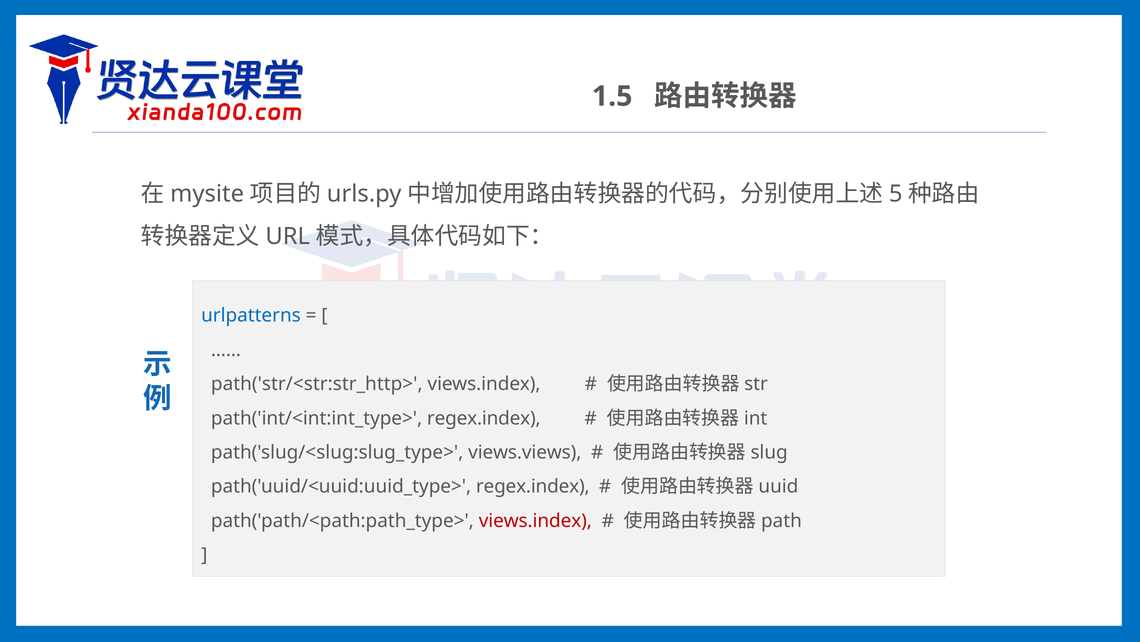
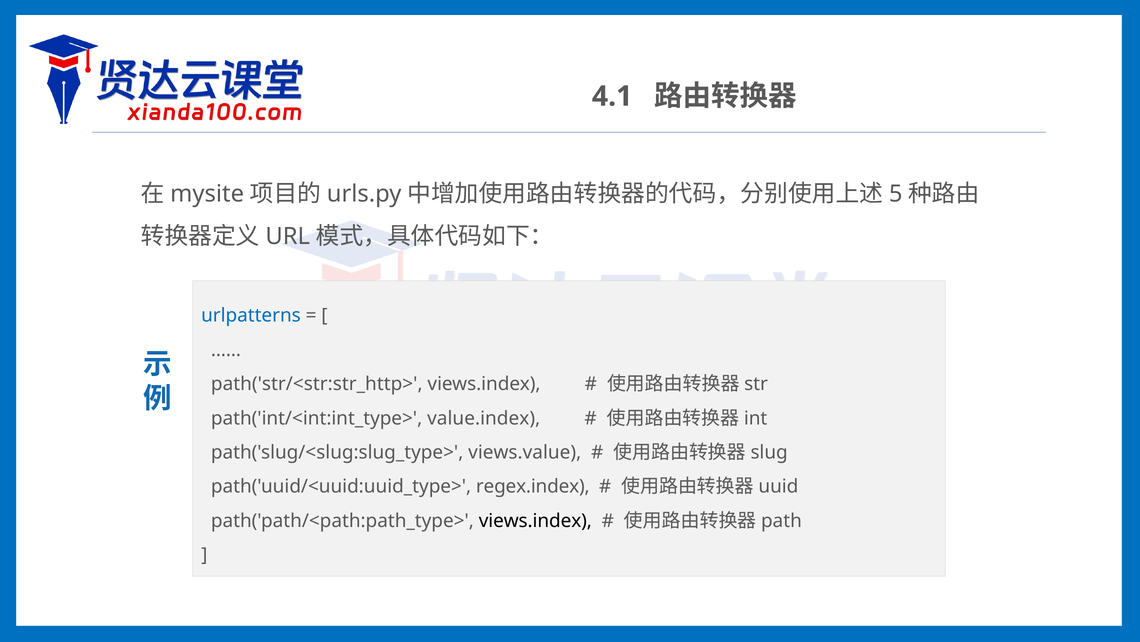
1.5: 1.5 -> 4.1 (612, 96)
path('int/<int:int_type> regex.index: regex.index -> value.index (484, 418)
views.views: views.views -> views.value (525, 452)
views.index colour: red -> black (535, 520)
